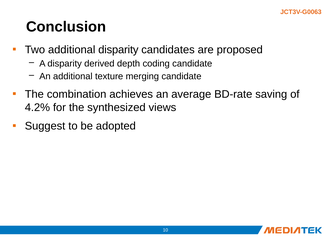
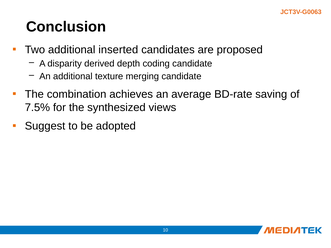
additional disparity: disparity -> inserted (118, 50)
4.2%: 4.2% -> 7.5% (37, 107)
